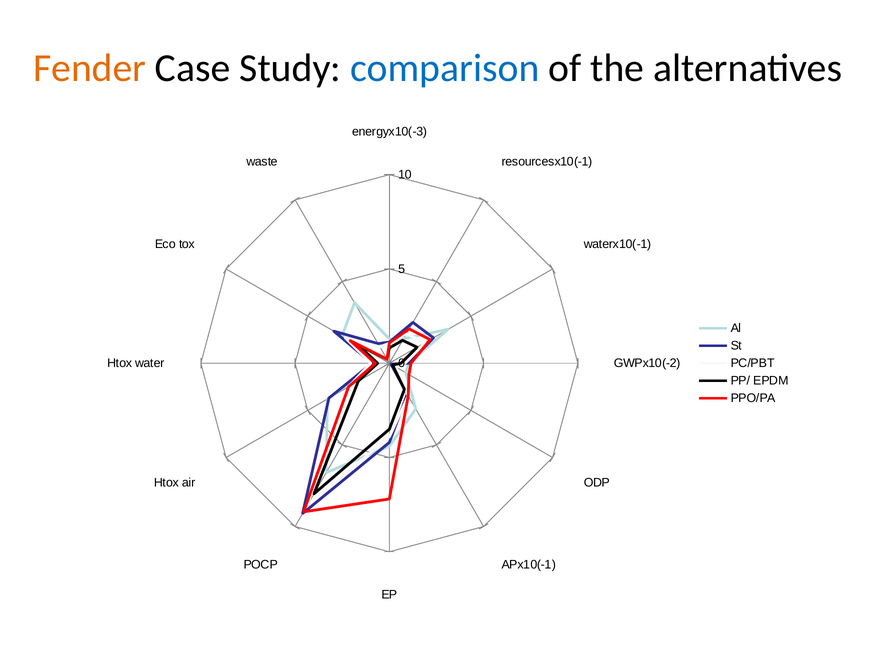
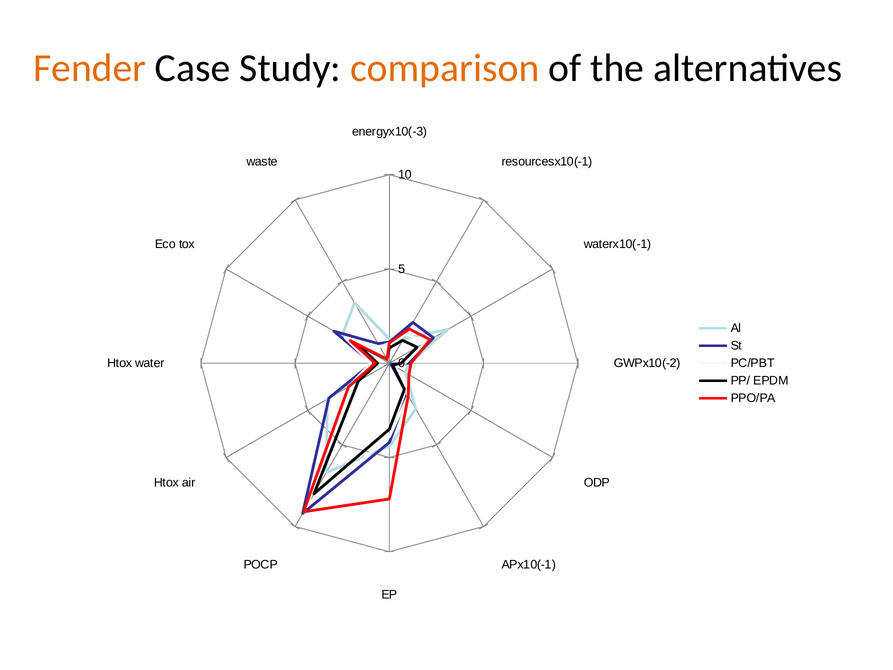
comparison colour: blue -> orange (445, 68)
